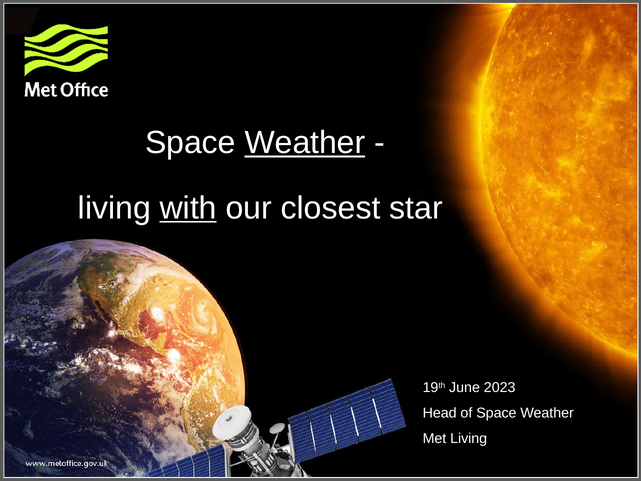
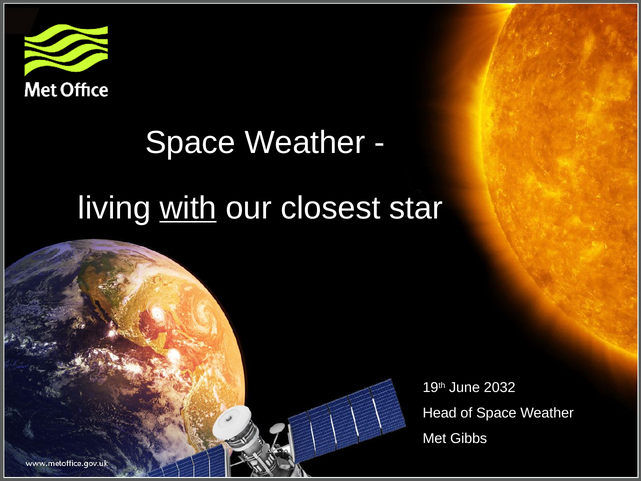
Weather underline: present -> none (305, 143)
2023: 2023 -> 2032 (500, 387)
Met Living: Living -> Gibbs (469, 438)
